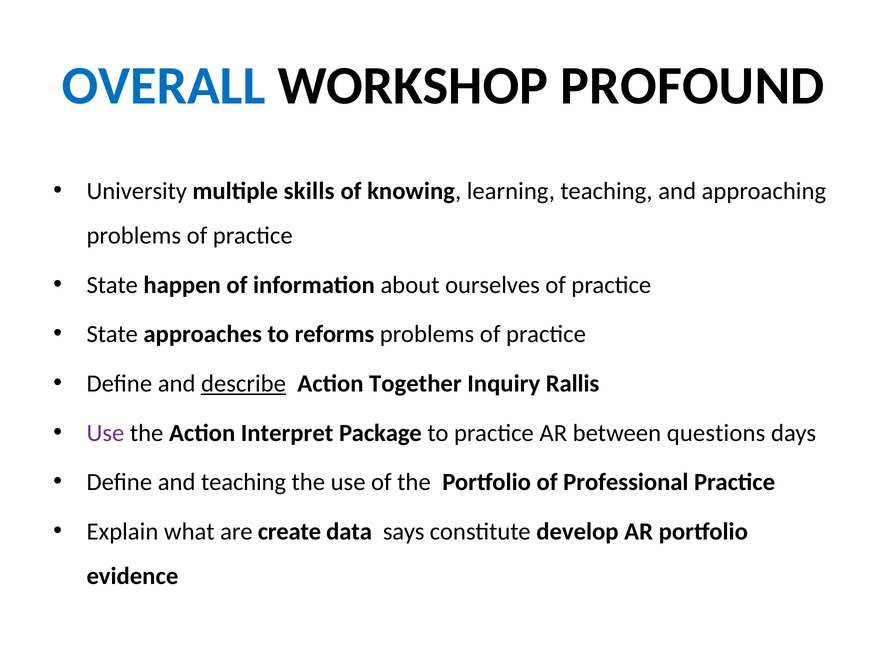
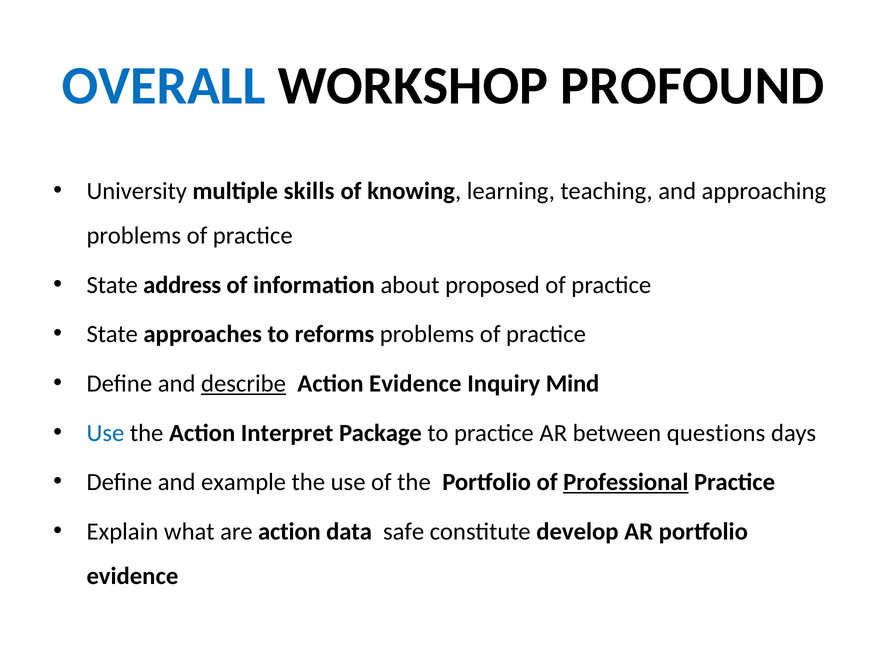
happen: happen -> address (182, 285)
ourselves: ourselves -> proposed (492, 285)
Action Together: Together -> Evidence (415, 384)
Rallis: Rallis -> Mind (573, 384)
Use colour: purple -> blue (105, 433)
and teaching: teaching -> example (244, 482)
Professional underline: none -> present (626, 482)
are create: create -> action (289, 532)
says: says -> safe (404, 532)
